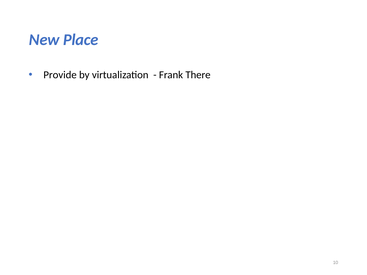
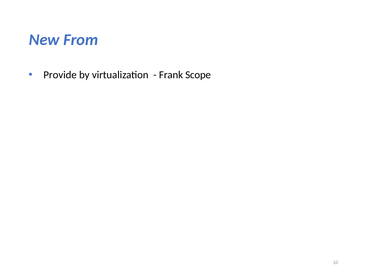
Place: Place -> From (81, 40)
There: There -> Scope (198, 75)
